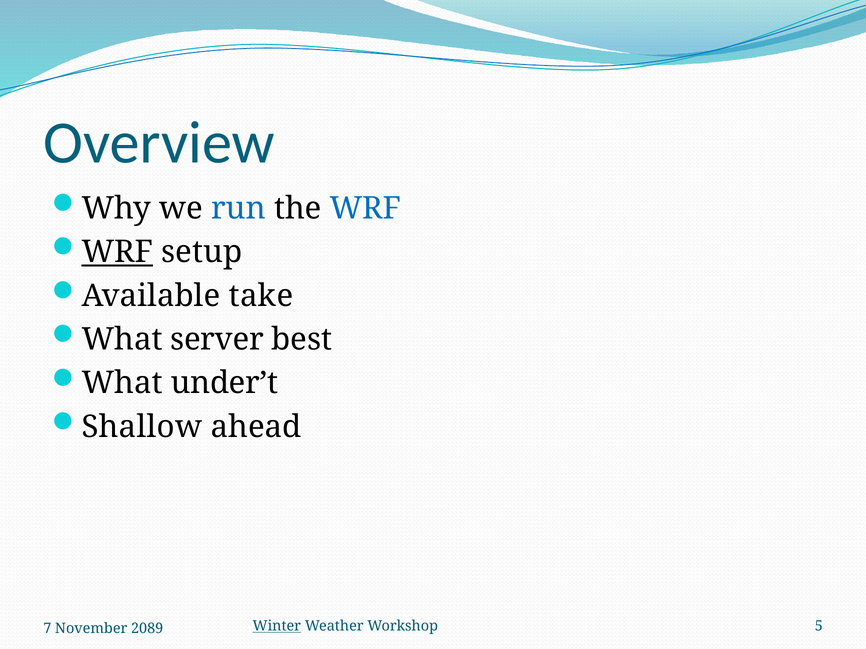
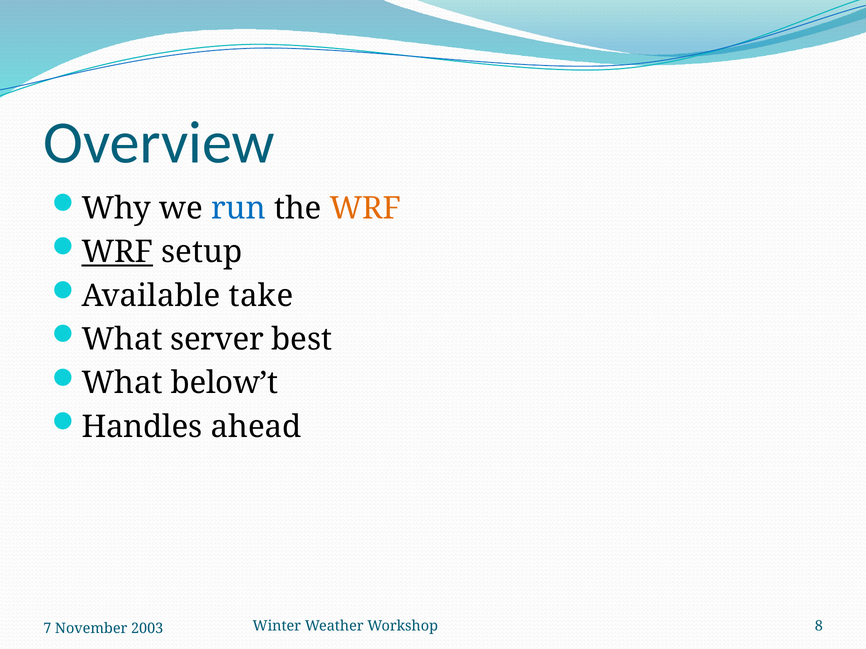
WRF colour: blue -> orange (366, 209)
under’t: under’t -> below’t (224, 383)
Shallow: Shallow -> Handles (142, 427)
Winter underline: present -> none (277, 627)
5: 5 -> 8 (819, 627)
2089: 2089 -> 2003 (147, 629)
